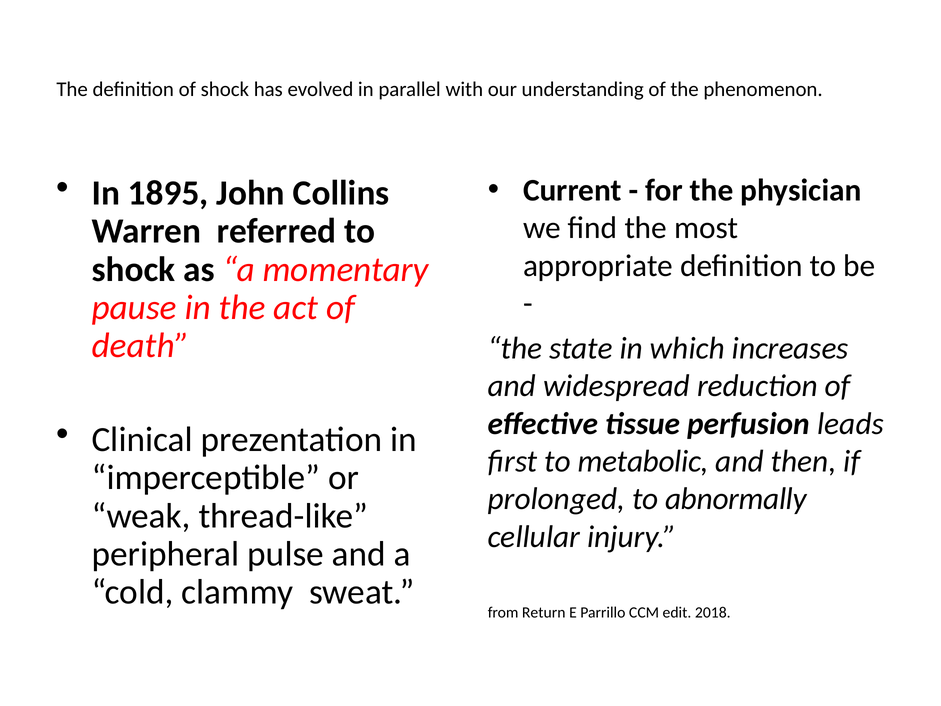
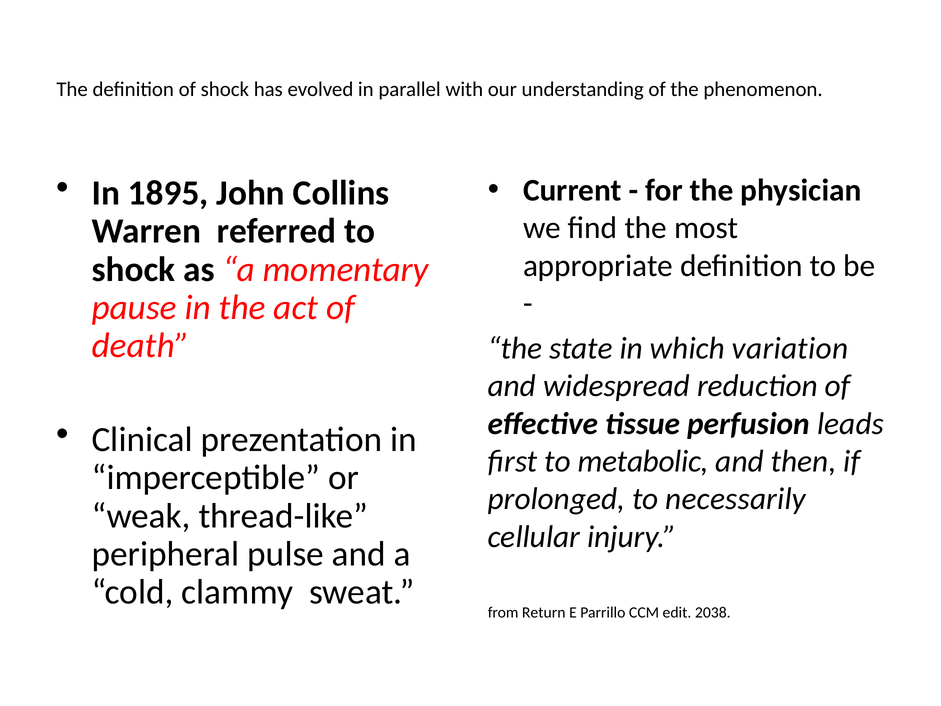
increases: increases -> variation (790, 348)
abnormally: abnormally -> necessarily (736, 499)
2018: 2018 -> 2038 (713, 612)
